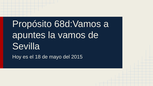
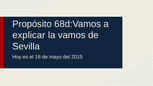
apuntes: apuntes -> explicar (29, 35)
